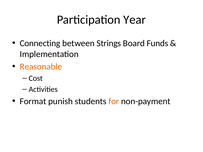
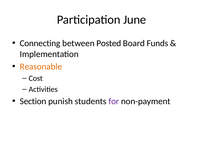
Year: Year -> June (135, 20)
Strings: Strings -> Posted (109, 43)
Format: Format -> Section (33, 101)
for colour: orange -> purple (114, 101)
